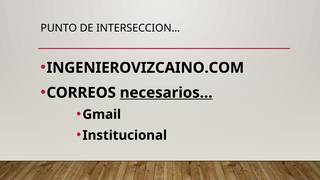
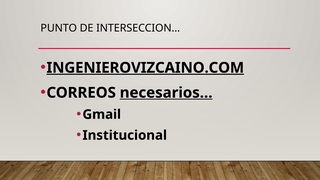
INGENIEROVIZCAINO.COM underline: none -> present (145, 68)
